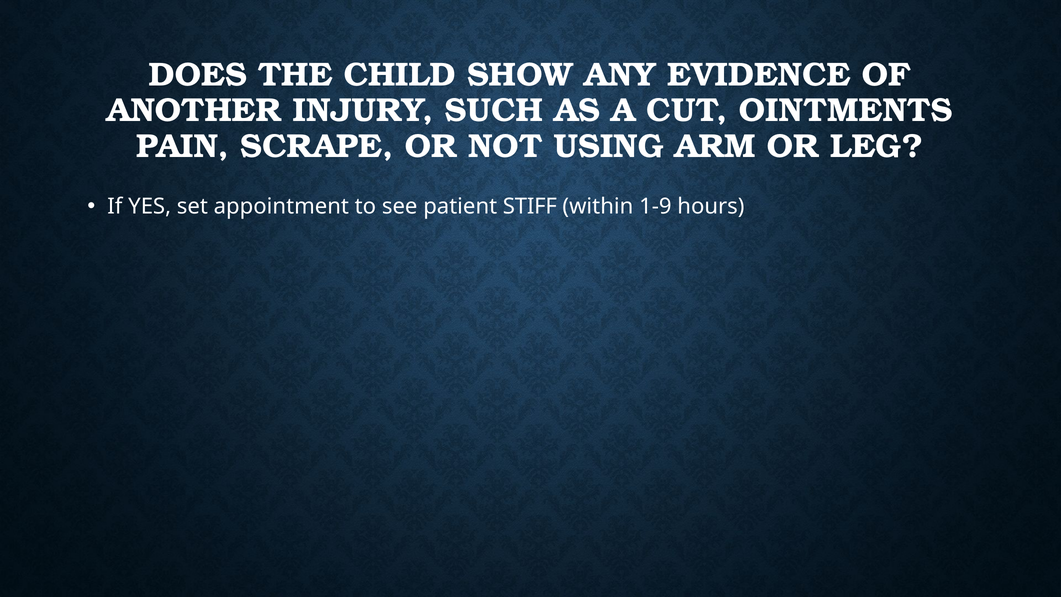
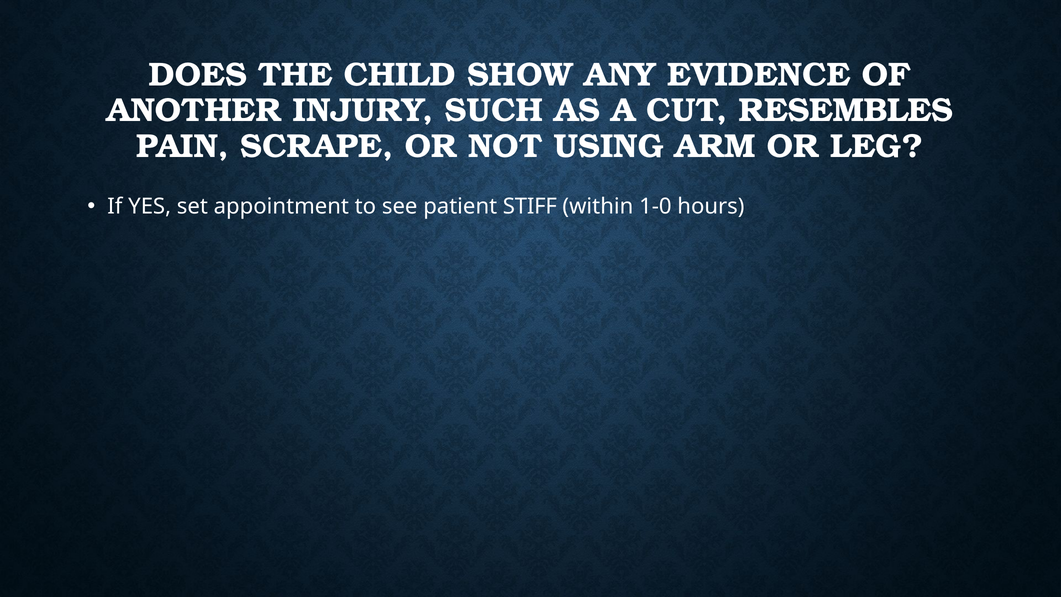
OINTMENTS: OINTMENTS -> RESEMBLES (846, 111)
1-9: 1-9 -> 1-0 (655, 206)
